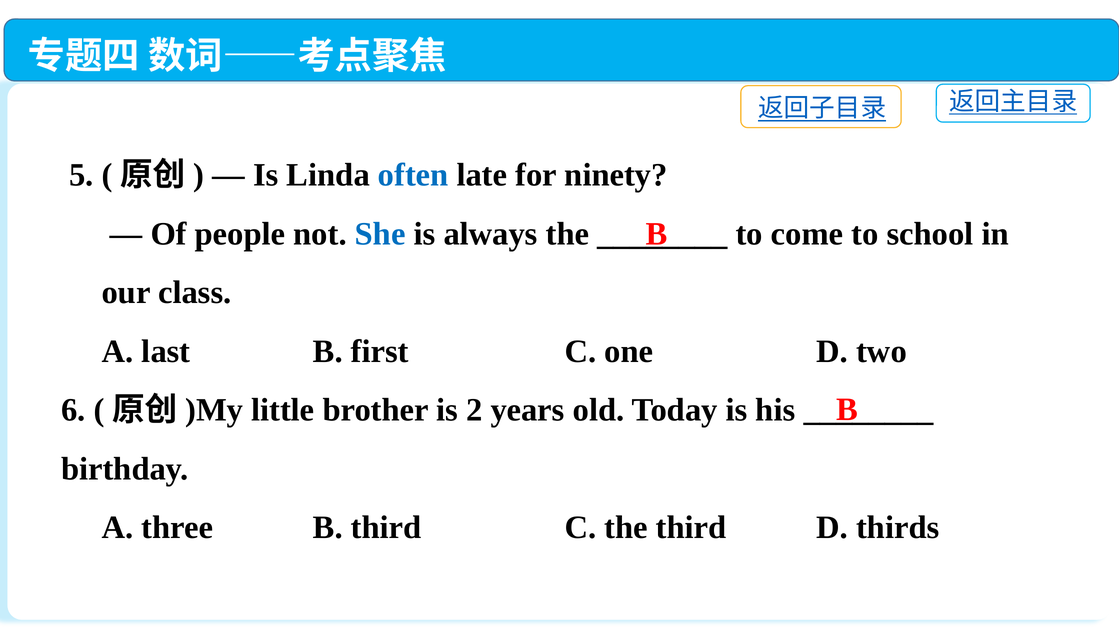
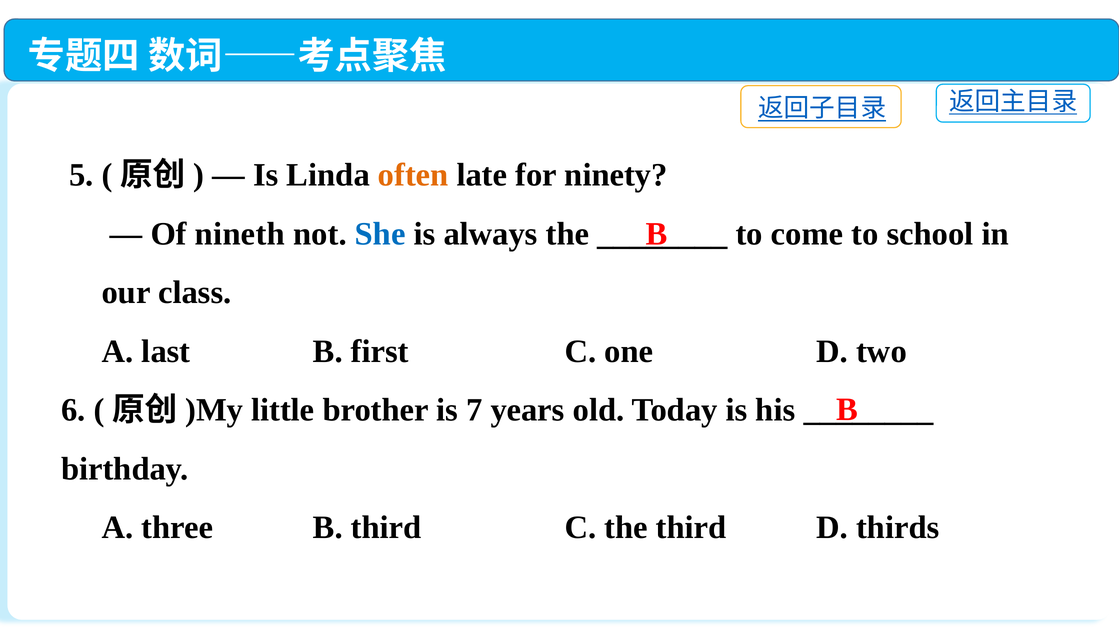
often colour: blue -> orange (413, 175)
people: people -> nineth (240, 234)
2: 2 -> 7 (474, 410)
